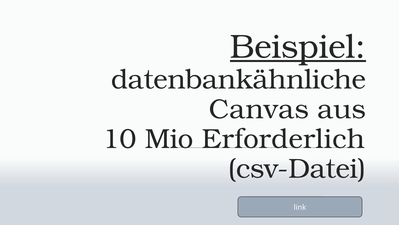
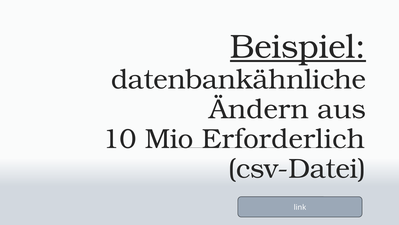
Canvas: Canvas -> Ändern (259, 109)
